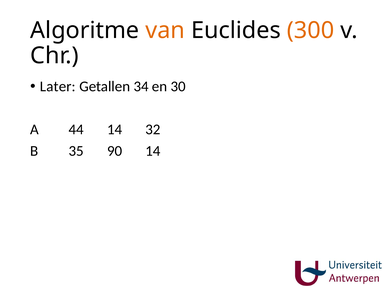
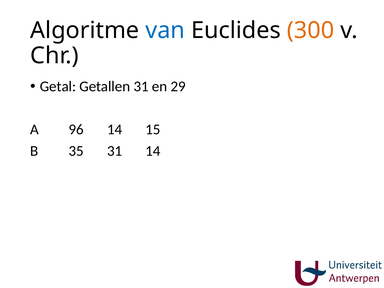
van colour: orange -> blue (165, 30)
Later: Later -> Getal (58, 87)
Getallen 34: 34 -> 31 (141, 87)
30: 30 -> 29 (178, 87)
44: 44 -> 96 (76, 130)
32: 32 -> 15 (153, 130)
35 90: 90 -> 31 (115, 151)
